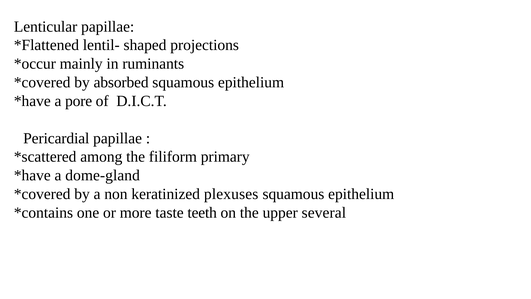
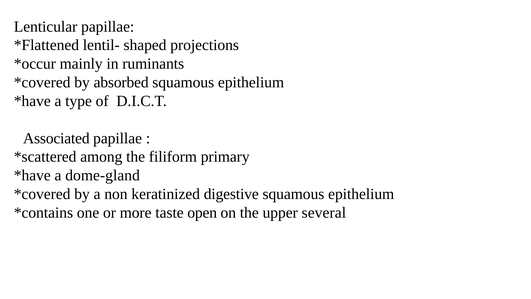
pore: pore -> type (79, 101)
Pericardial: Pericardial -> Associated (56, 138)
plexuses: plexuses -> digestive (231, 194)
teeth: teeth -> open (202, 212)
